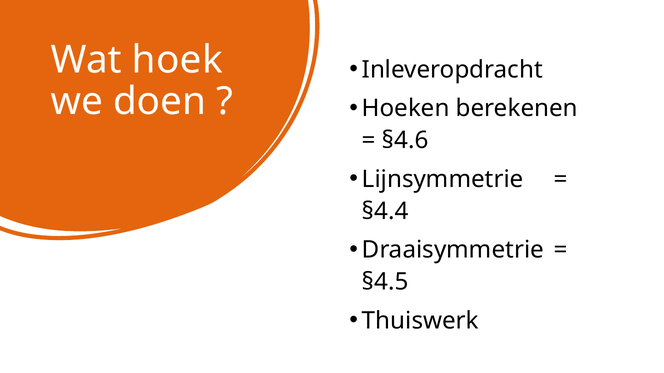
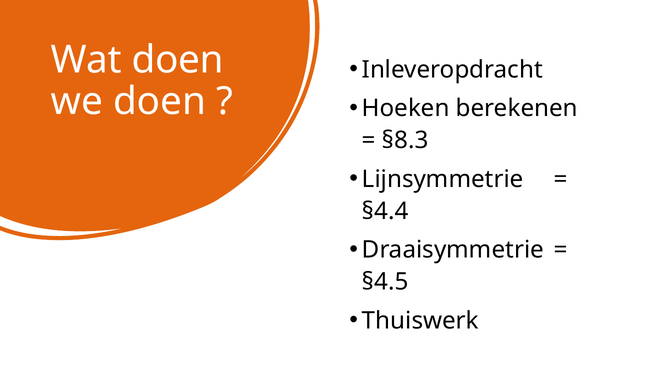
Wat hoek: hoek -> doen (178, 60)
§4.6: §4.6 -> §8.3 (405, 141)
